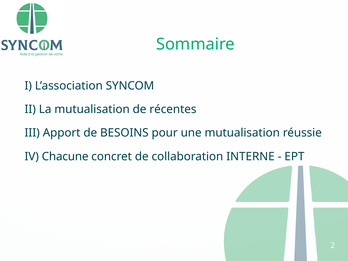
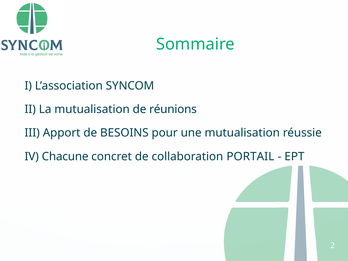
récentes: récentes -> réunions (173, 109)
INTERNE: INTERNE -> PORTAIL (250, 156)
